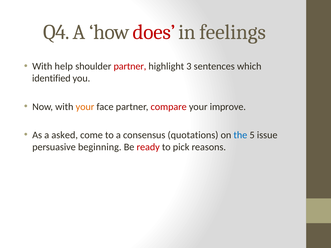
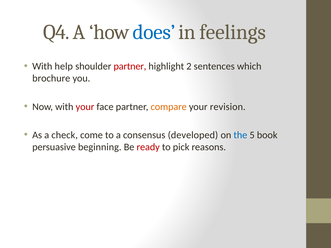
does colour: red -> blue (154, 32)
3: 3 -> 2 (189, 66)
identified: identified -> brochure (51, 78)
your colour: orange -> red (85, 107)
compare colour: red -> orange (169, 107)
improve: improve -> revision (228, 107)
asked: asked -> check (65, 135)
quotations: quotations -> developed (193, 135)
issue: issue -> book (267, 135)
